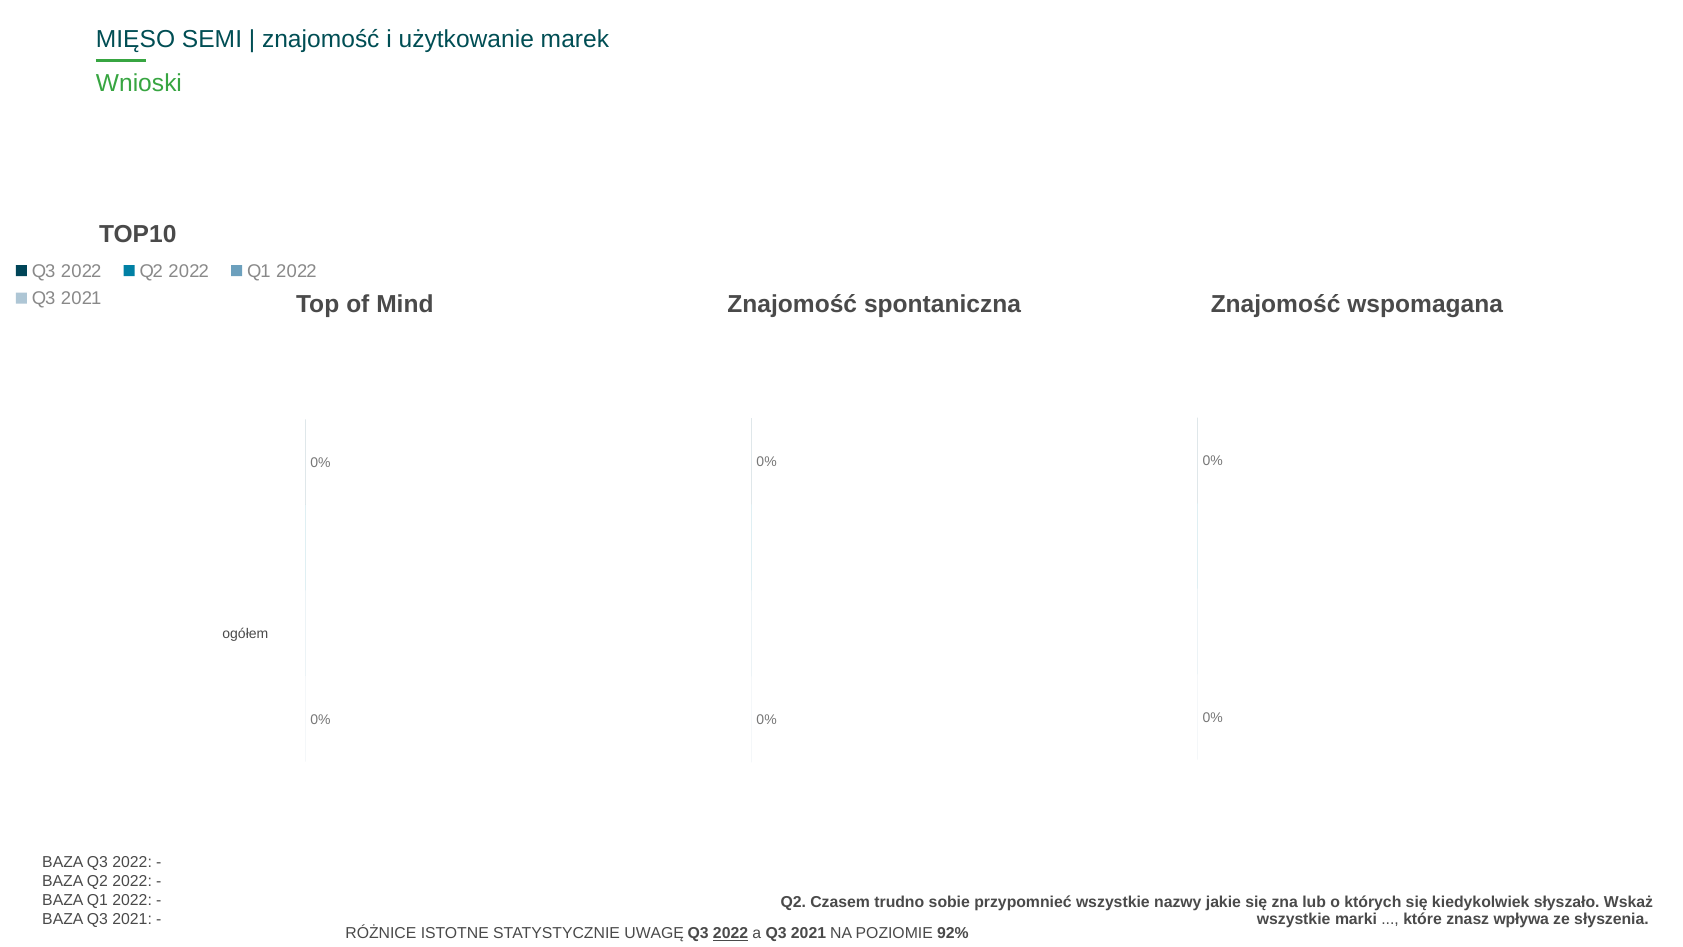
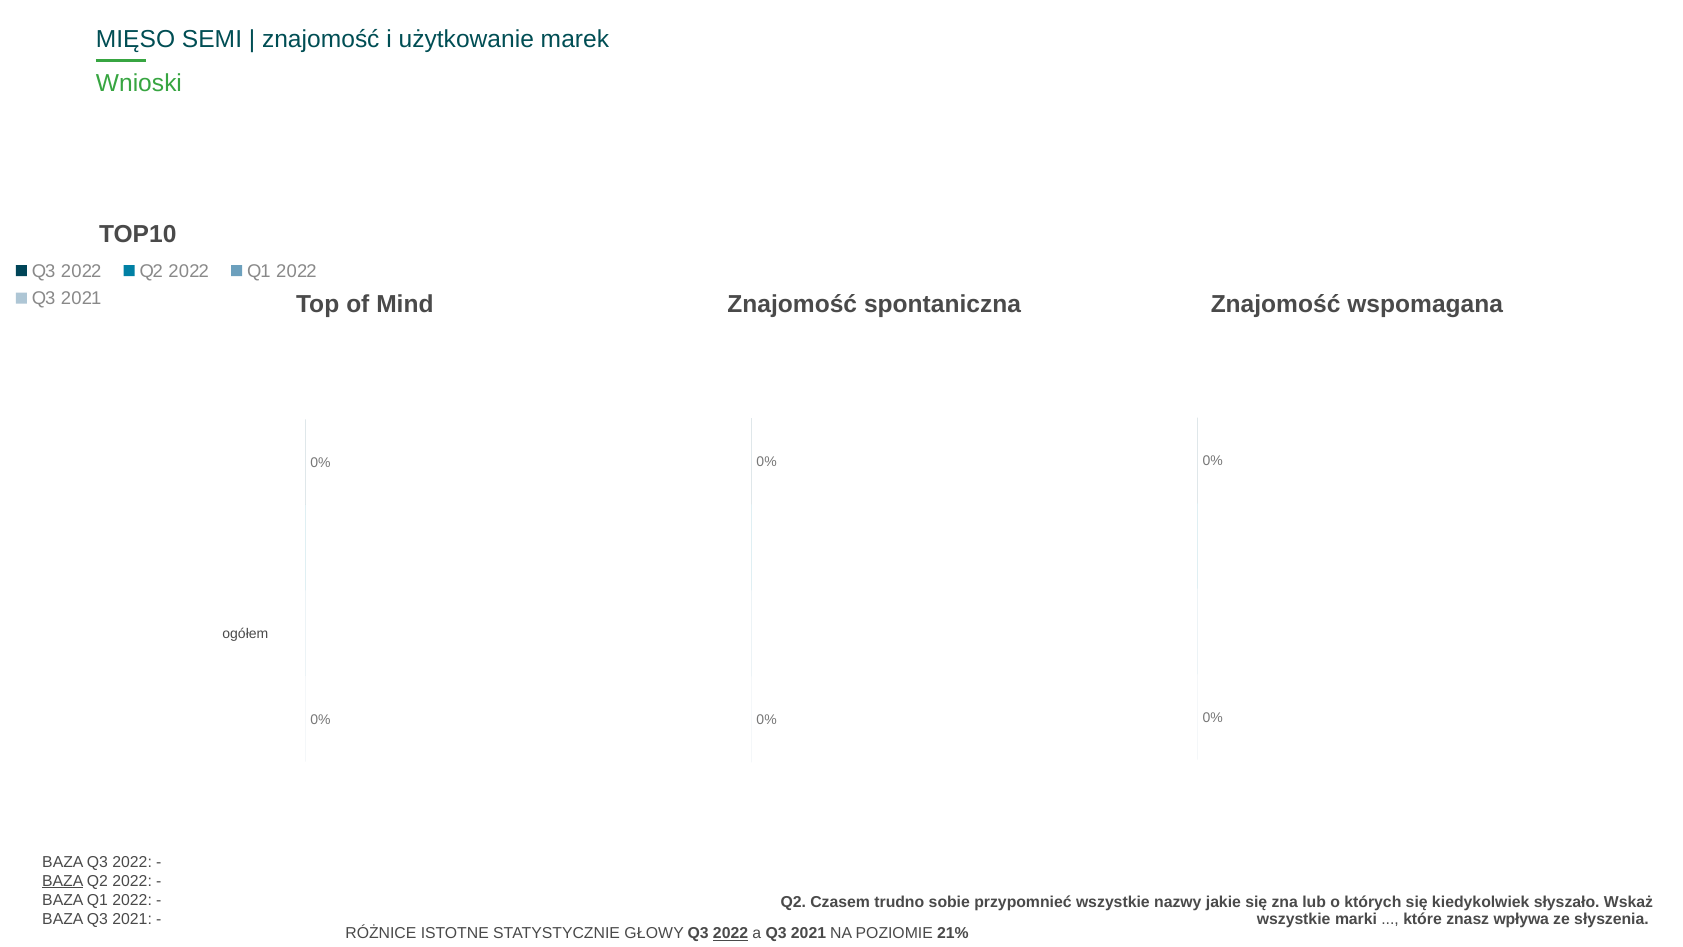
BAZA underline: none -> present (63, 881)
UWAGĘ: UWAGĘ -> GŁOWY (654, 933)
92%: 92% -> 21% (953, 933)
